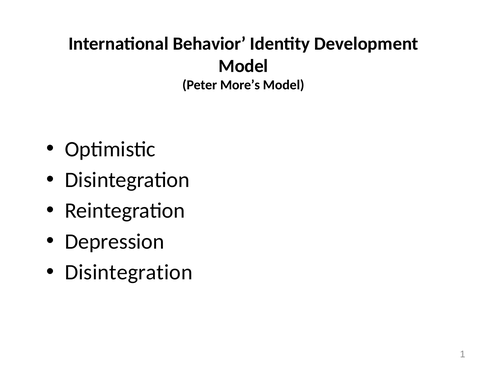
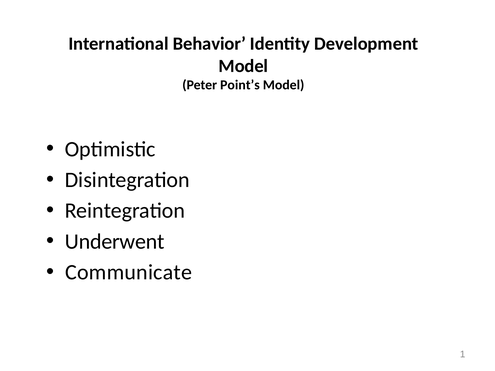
More’s: More’s -> Point’s (240, 85)
Depression: Depression -> Underwent (115, 242)
Disintegration: Disintegration -> Communicate (129, 272)
